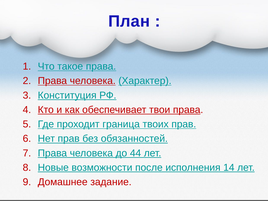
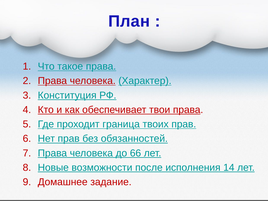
44: 44 -> 66 (135, 153)
